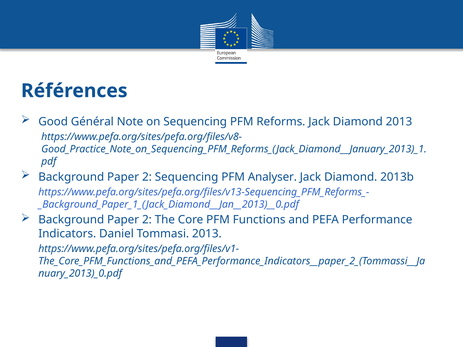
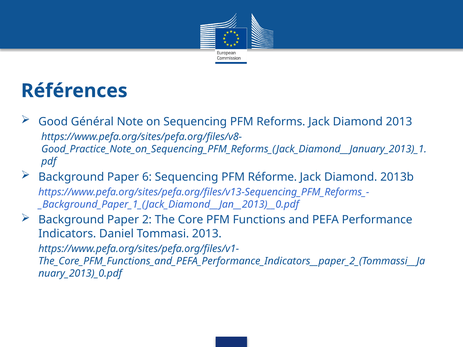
2: 2 -> 6 (147, 177)
Analyser: Analyser -> Réforme (272, 177)
